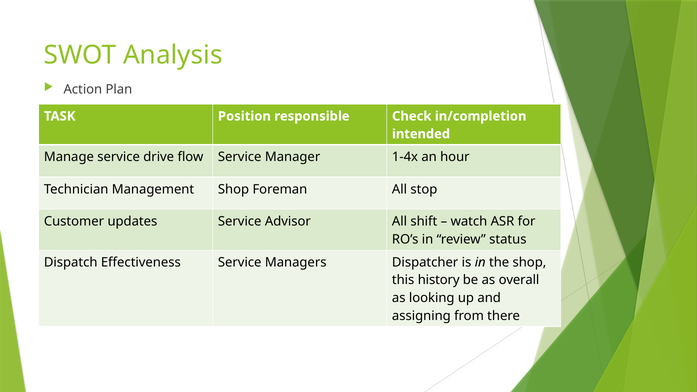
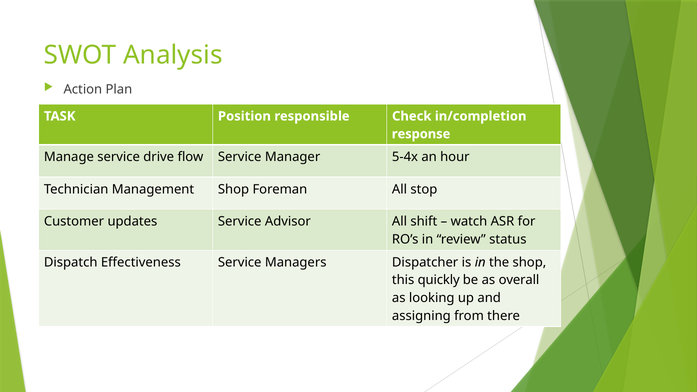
intended: intended -> response (421, 134)
1-4x: 1-4x -> 5-4x (405, 157)
history: history -> quickly (439, 280)
